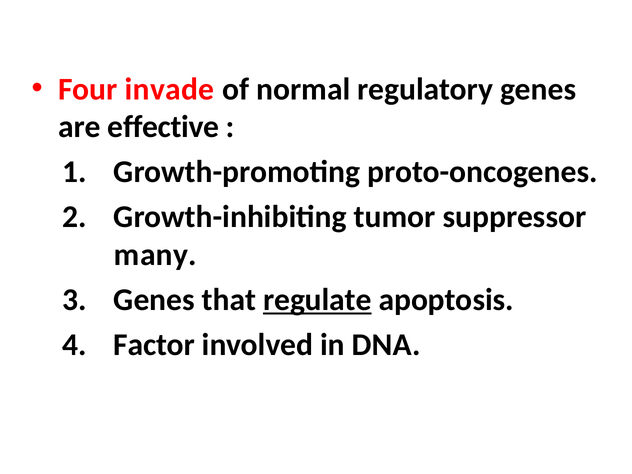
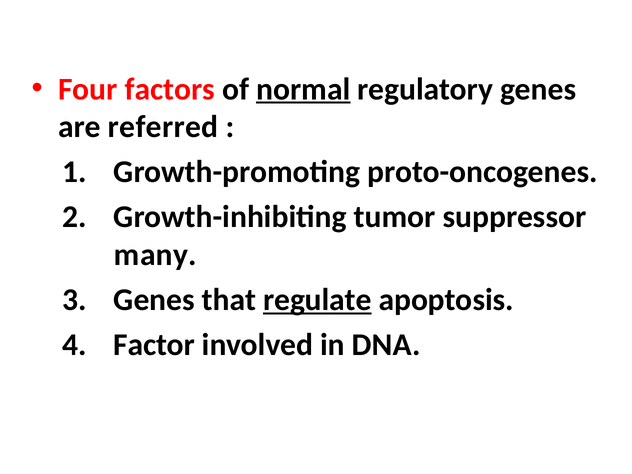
invade: invade -> factors (170, 89)
normal underline: none -> present (303, 89)
effective: effective -> referred (163, 127)
